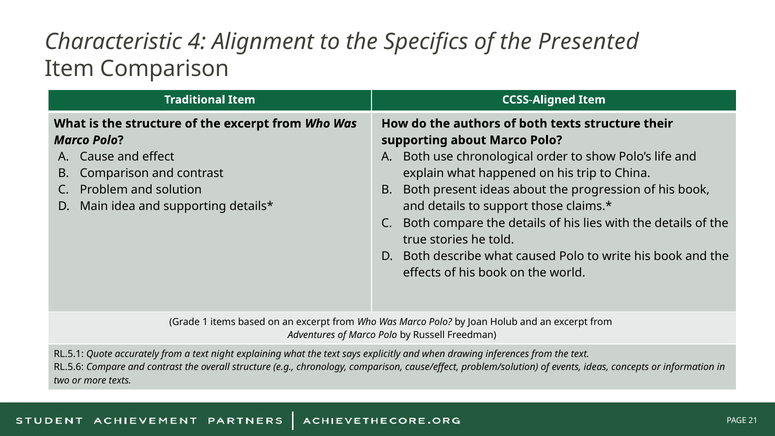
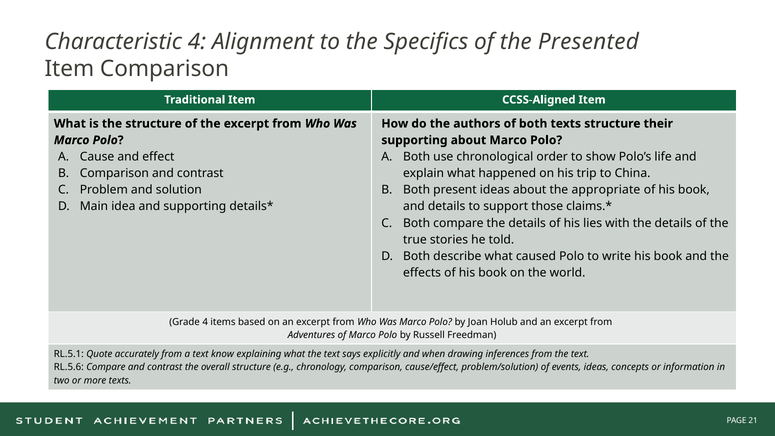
progression: progression -> appropriate (606, 190)
Grade 1: 1 -> 4 (205, 322)
night: night -> know (222, 354)
